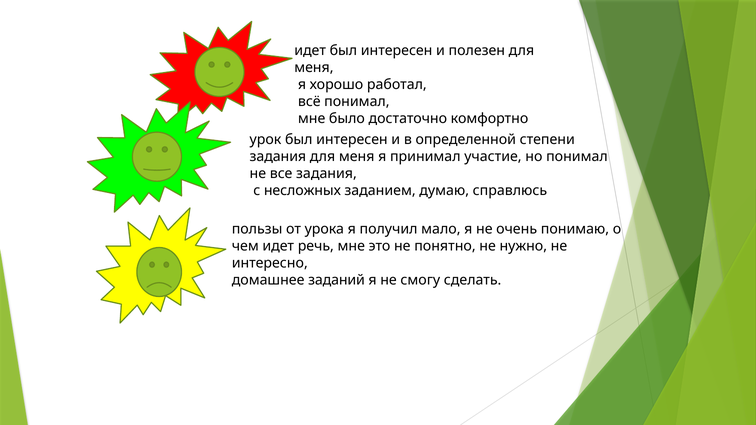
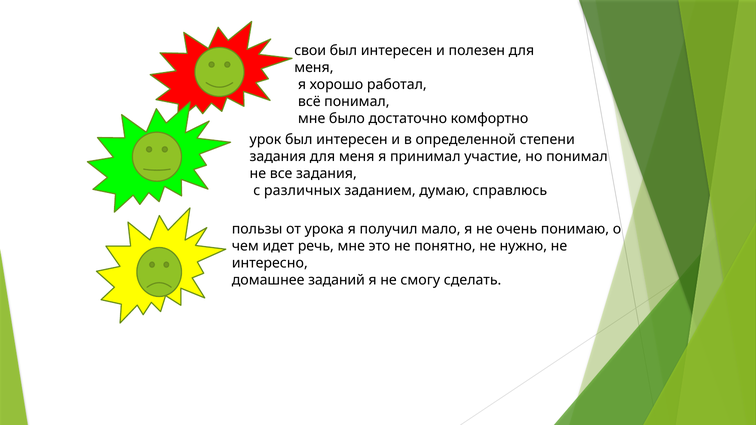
идет: идет -> свои (310, 51)
несложных: несложных -> различных (302, 191)
